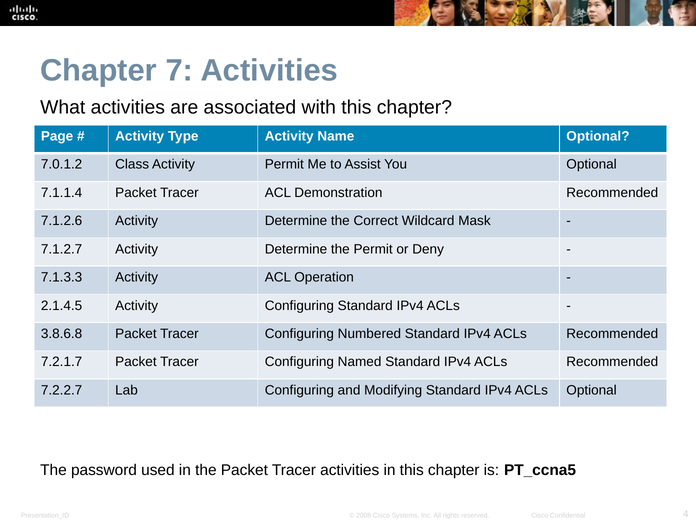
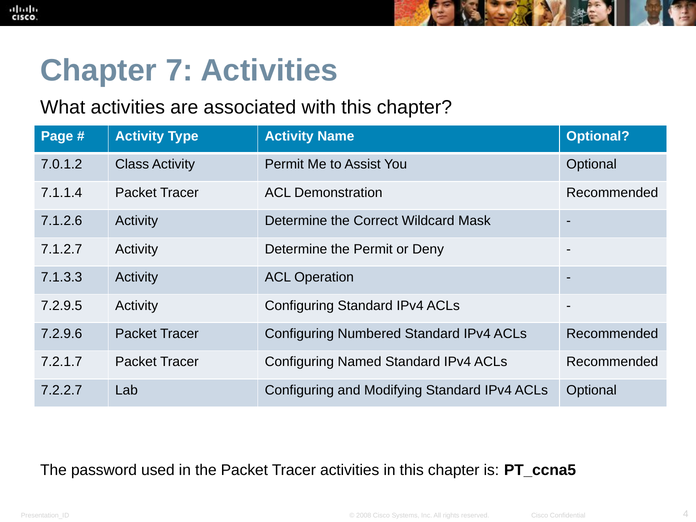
2.1.4.5: 2.1.4.5 -> 7.2.9.5 (62, 306)
3.8.6.8: 3.8.6.8 -> 7.2.9.6 (62, 334)
